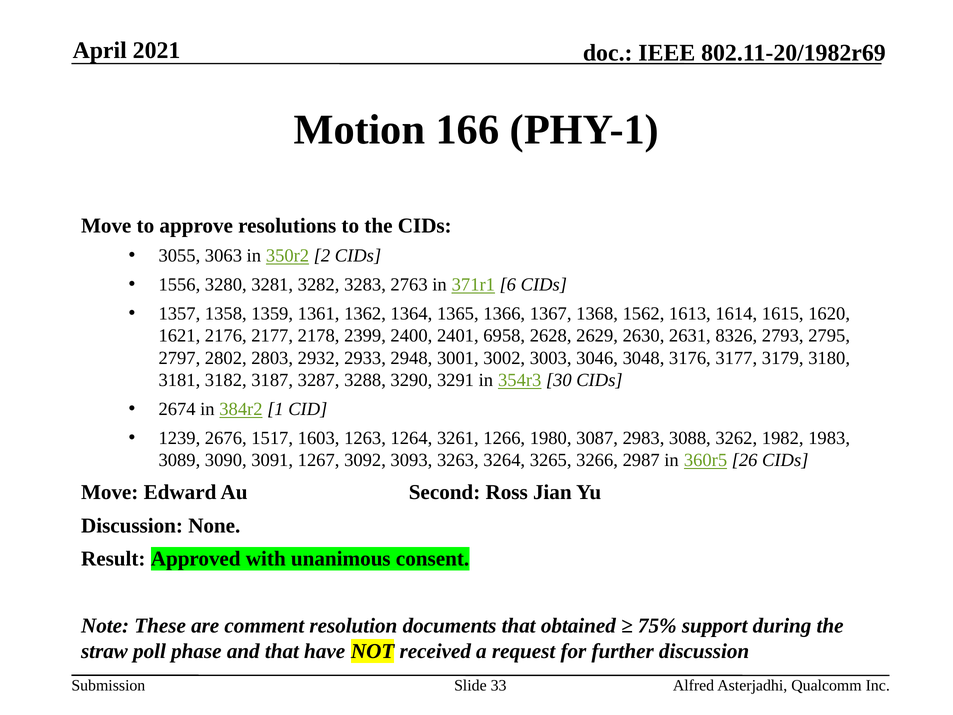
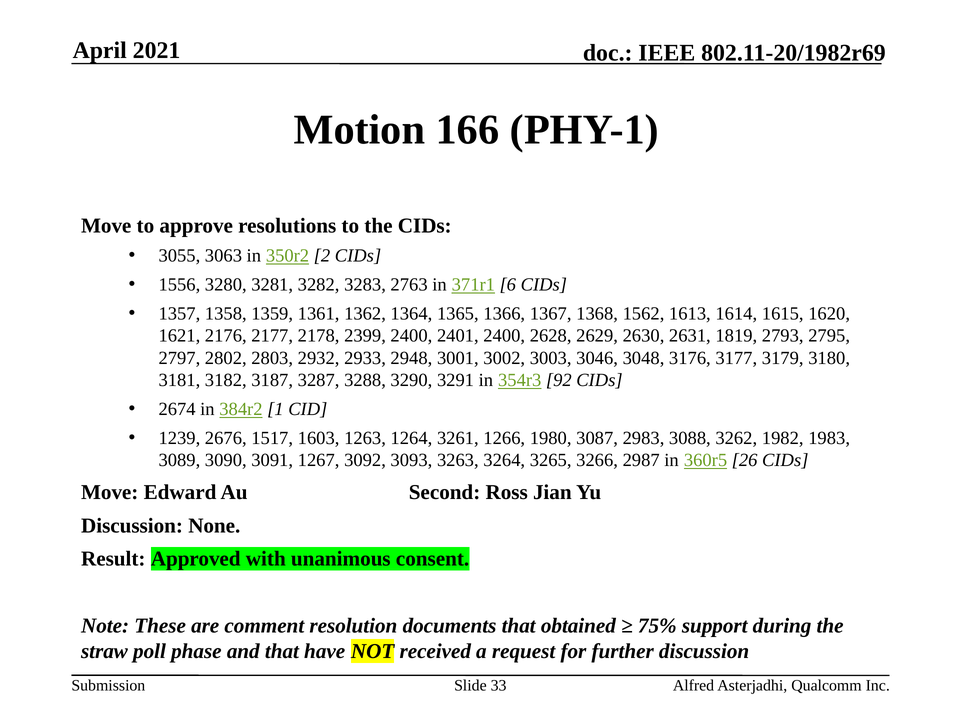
2401 6958: 6958 -> 2400 (504, 336)
8326: 8326 -> 1819 (736, 336)
30: 30 -> 92 (559, 380)
